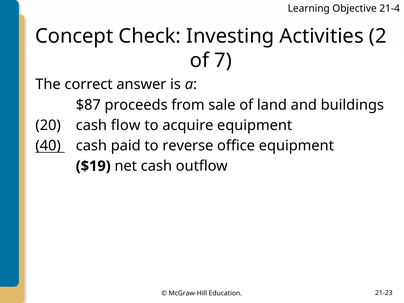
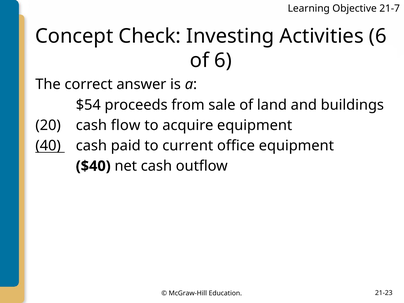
21-4: 21-4 -> 21-7 (390, 9)
Activities 2: 2 -> 6 (378, 36)
of 7: 7 -> 6 (223, 61)
$87: $87 -> $54 (88, 105)
reverse: reverse -> current (188, 146)
$19: $19 -> $40 (93, 166)
